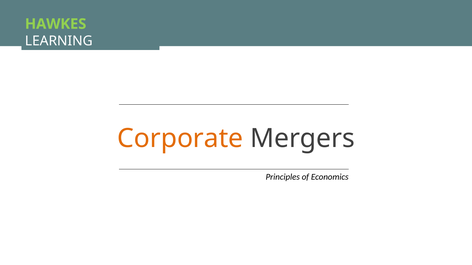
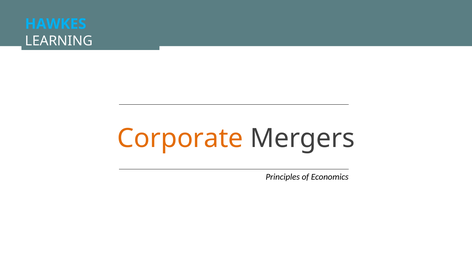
HAWKES colour: light green -> light blue (56, 24)
